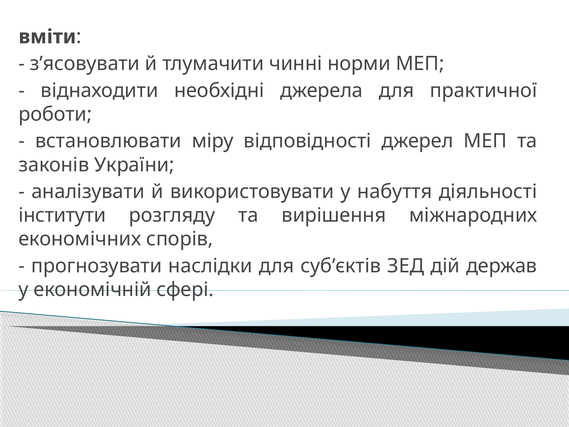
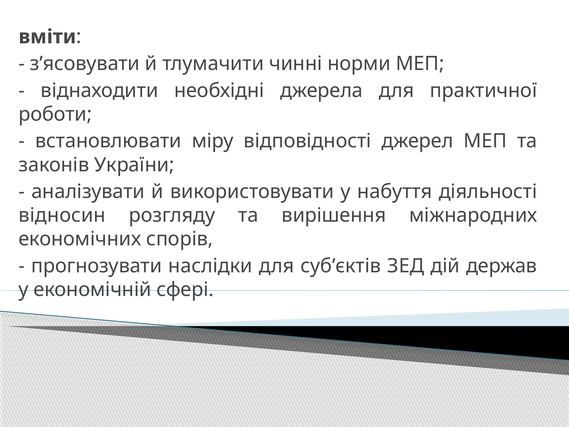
інститути: інститути -> відносин (62, 215)
